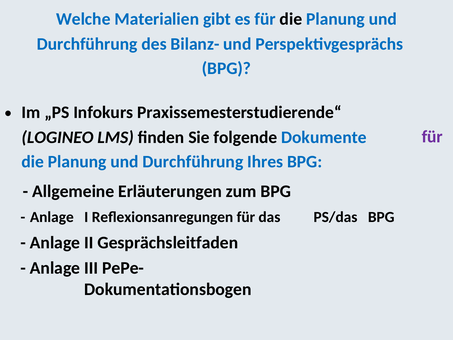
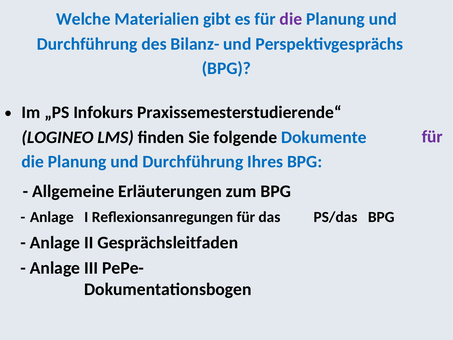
die colour: black -> purple (291, 19)
